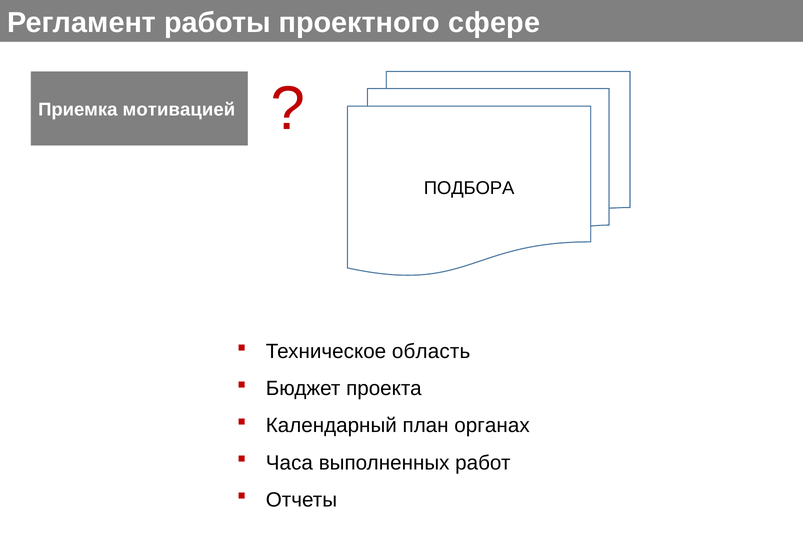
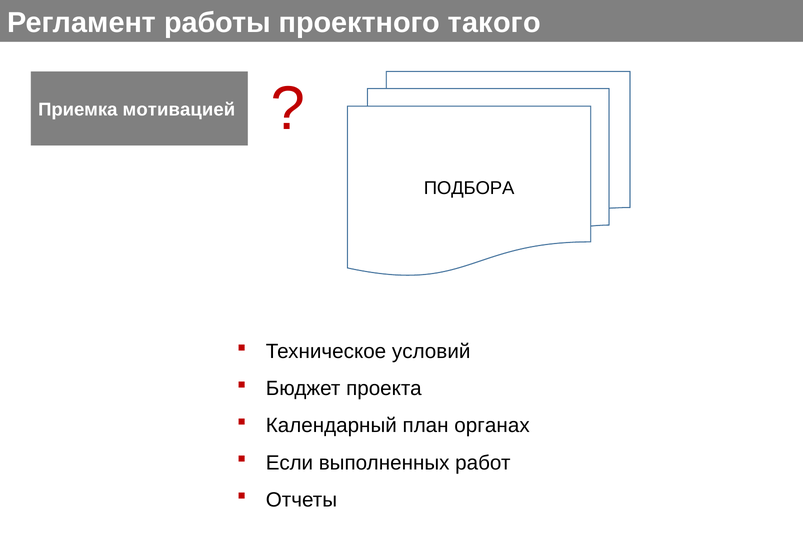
сфере: сфере -> такого (494, 23)
область: область -> условий (431, 351)
Часа: Часа -> Если (289, 463)
